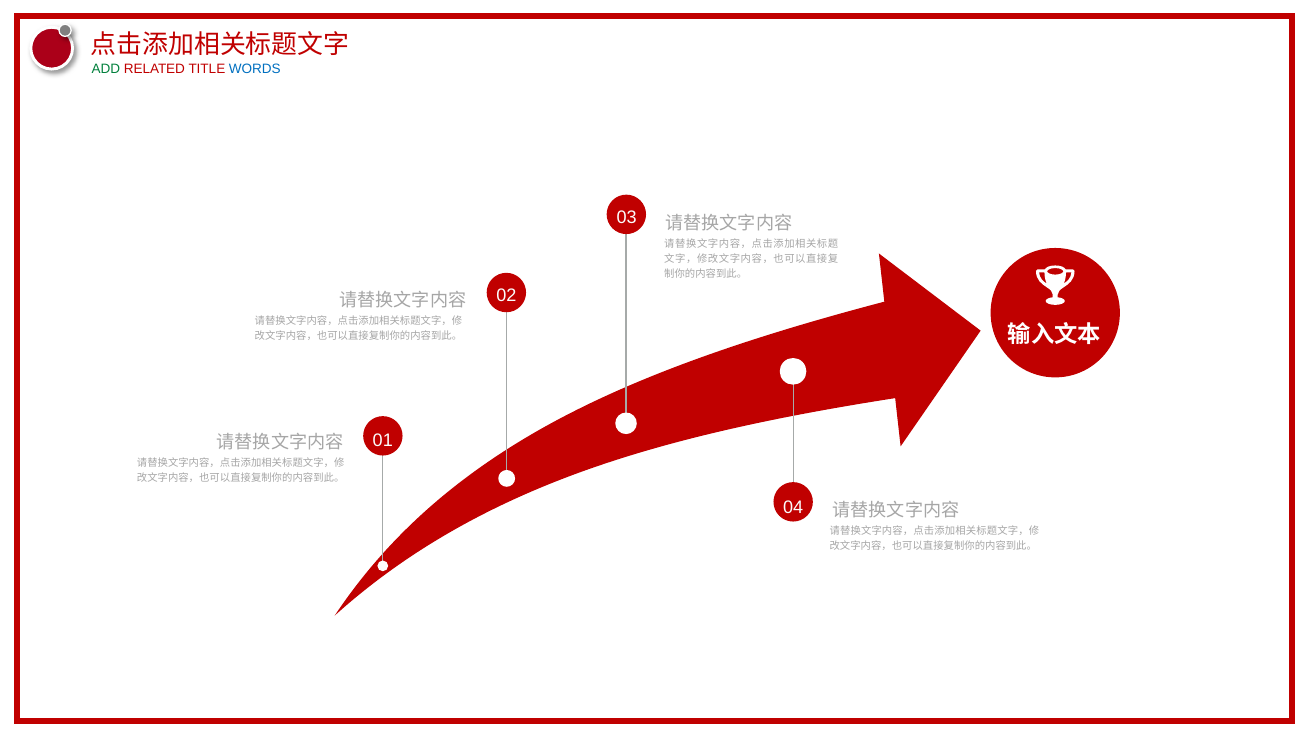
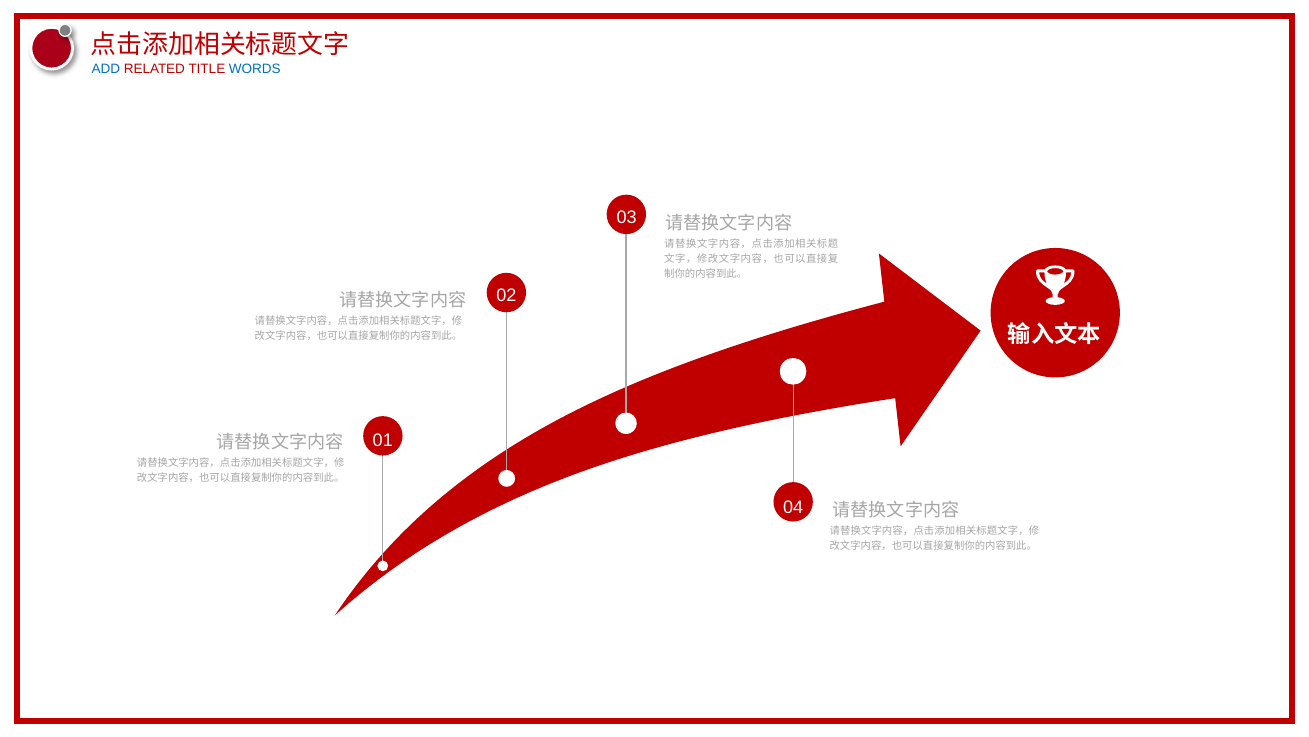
ADD colour: green -> blue (106, 69)
